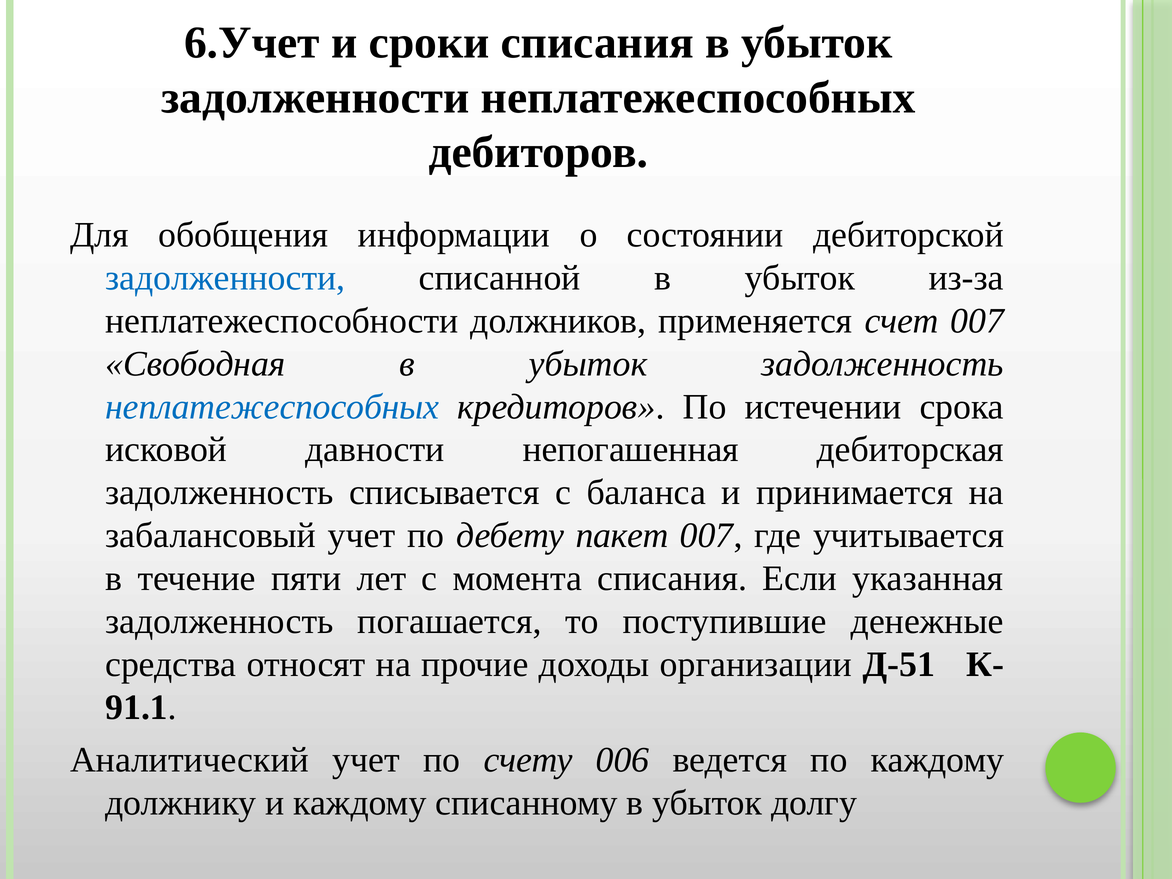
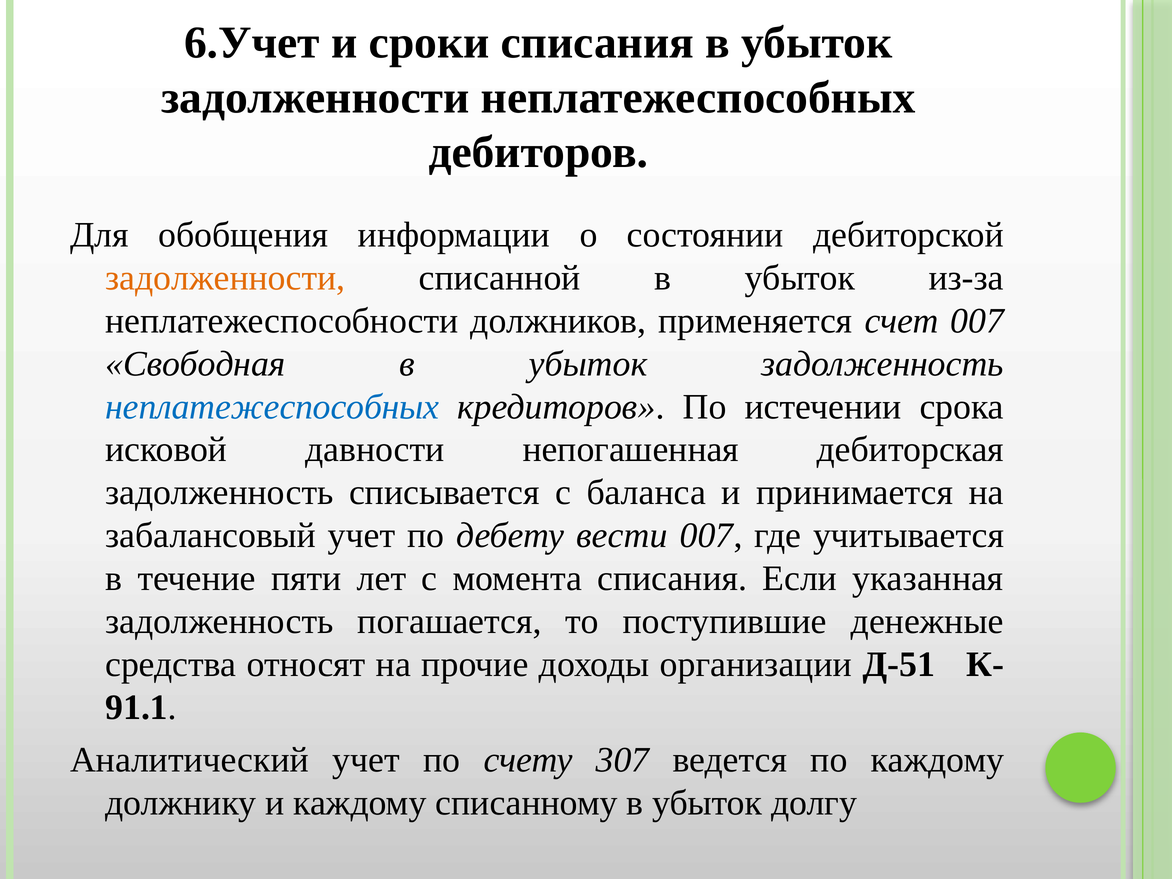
задолженности colour: blue -> orange (225, 278)
пакет: пакет -> вести (622, 536)
006: 006 -> 307 (623, 760)
